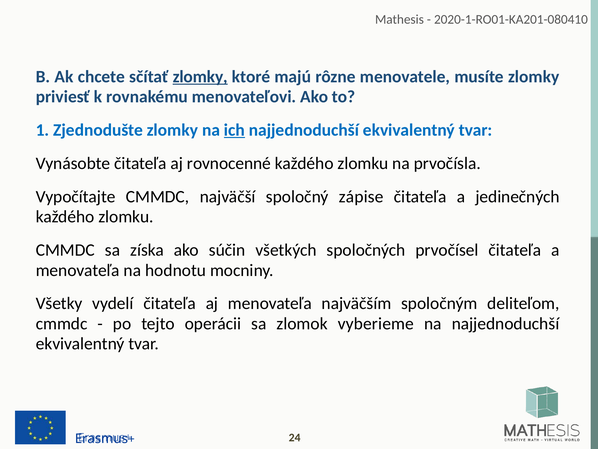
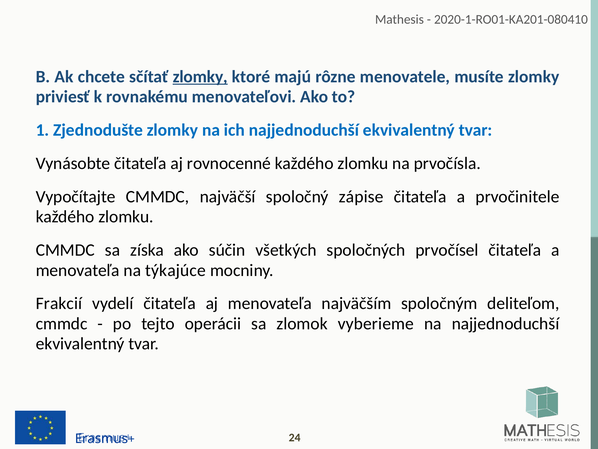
ich underline: present -> none (234, 130)
jedinečných: jedinečných -> prvočinitele (518, 196)
hodnotu: hodnotu -> týkajúce (176, 270)
Všetky: Všetky -> Frakcií (59, 303)
